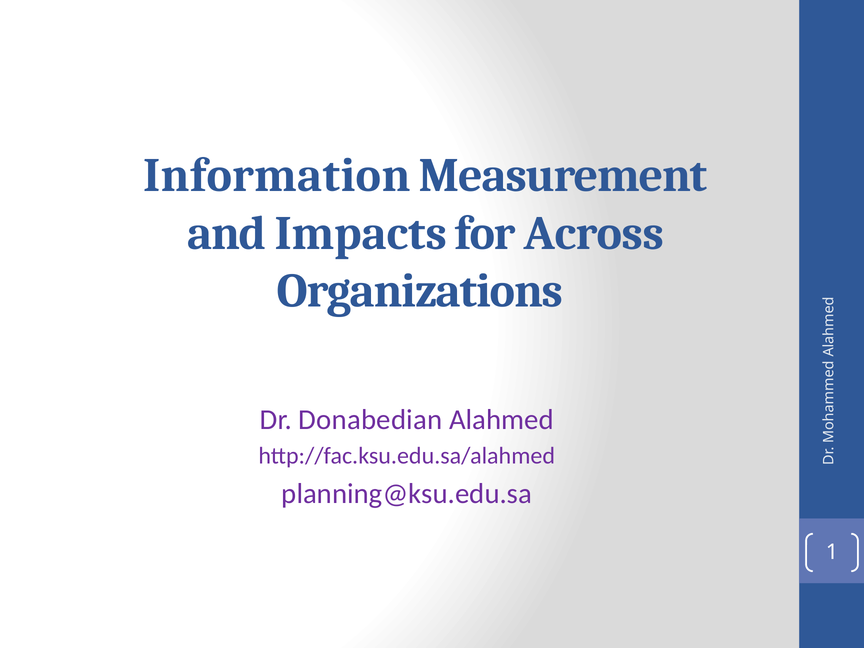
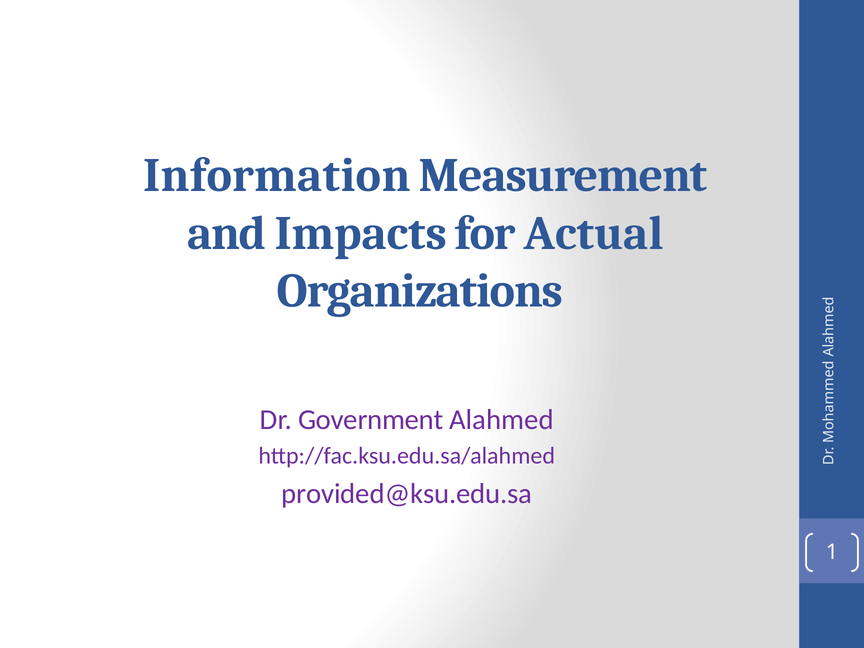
Across: Across -> Actual (594, 233)
Donabedian: Donabedian -> Government (371, 420)
planning@ksu.edu.sa: planning@ksu.edu.sa -> provided@ksu.edu.sa (407, 494)
